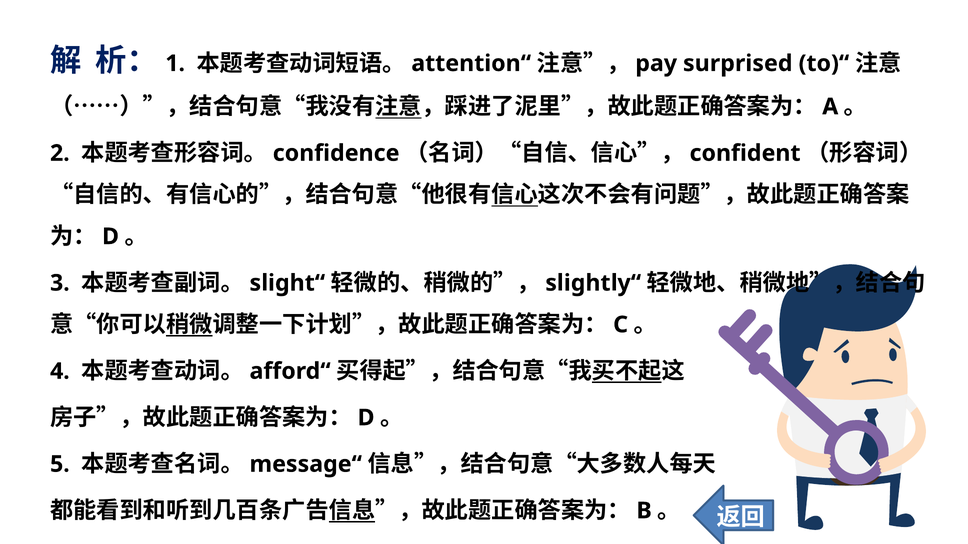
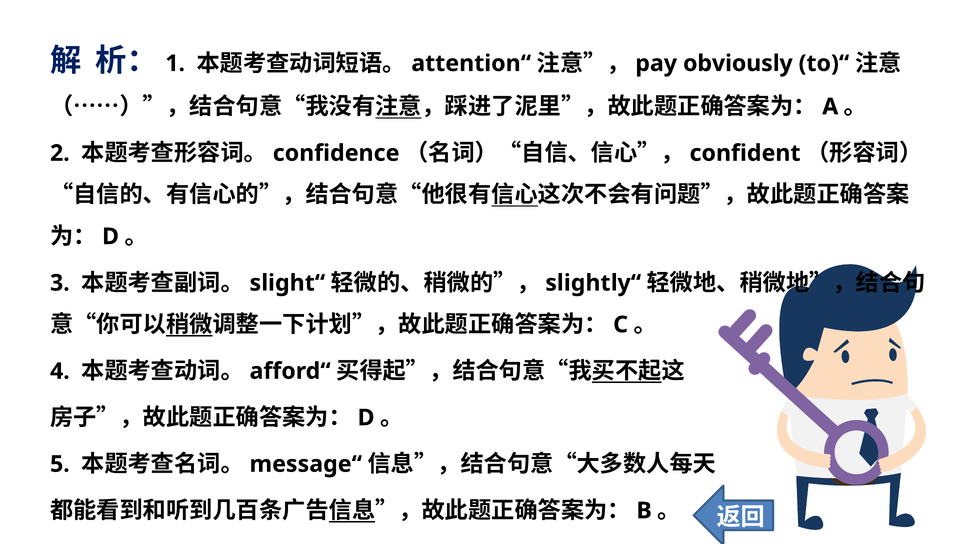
surprised: surprised -> obviously (738, 63)
